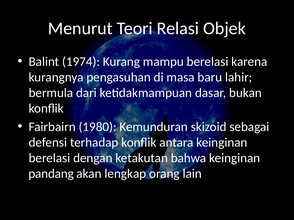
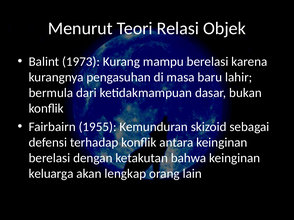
1974: 1974 -> 1973 (81, 62)
1980: 1980 -> 1955 (98, 127)
pandang: pandang -> keluarga (51, 174)
